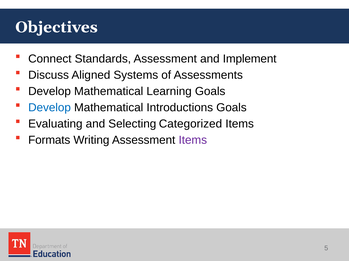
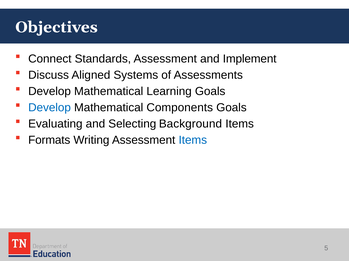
Introductions: Introductions -> Components (180, 108)
Categorized: Categorized -> Background (190, 124)
Items colour: purple -> blue (193, 140)
